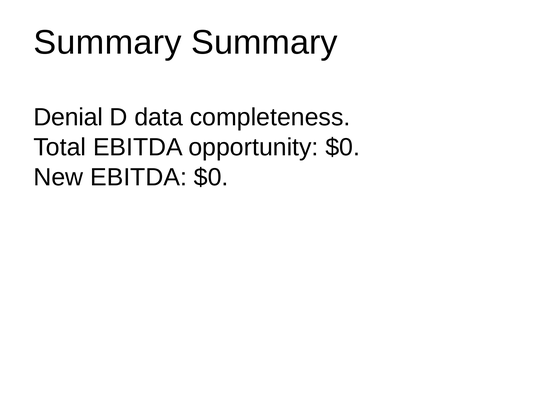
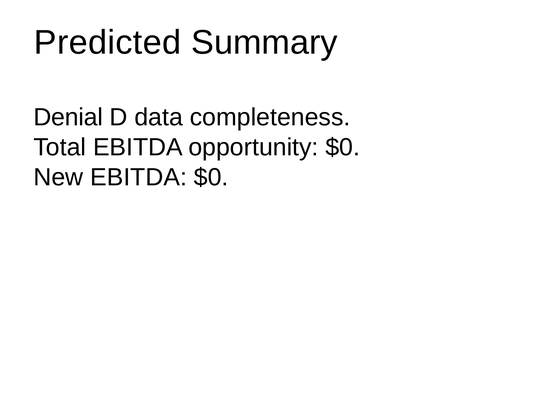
Summary: Summary -> Predicted (108, 43)
